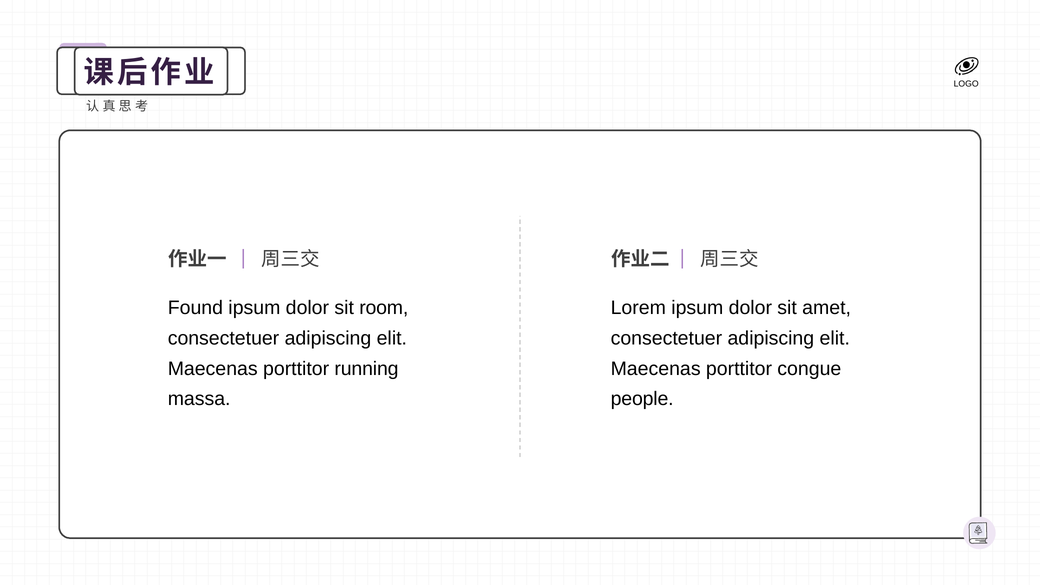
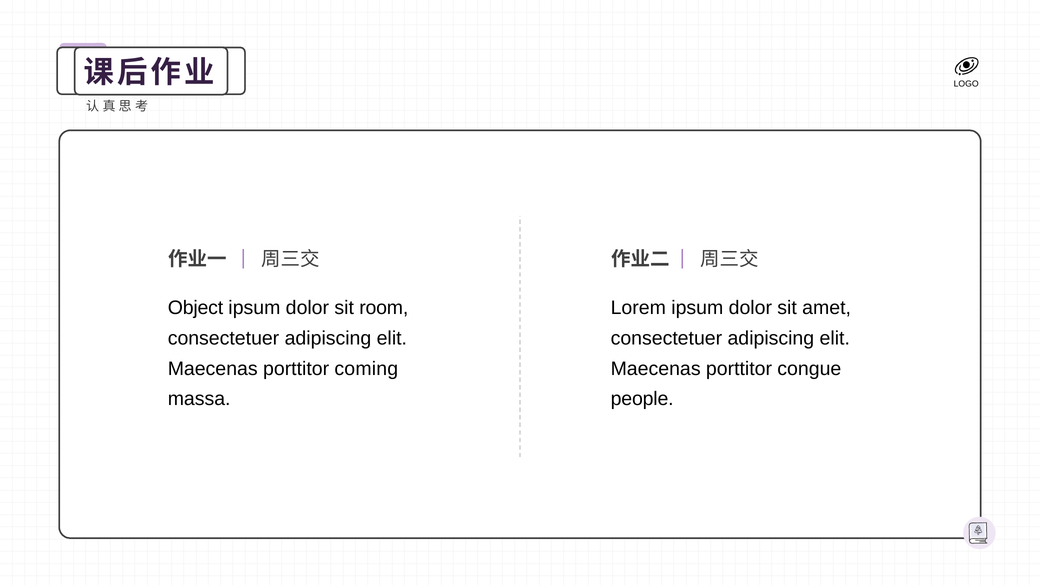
Found: Found -> Object (195, 308)
running: running -> coming (366, 369)
